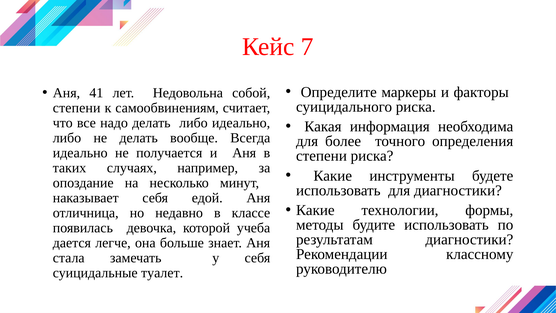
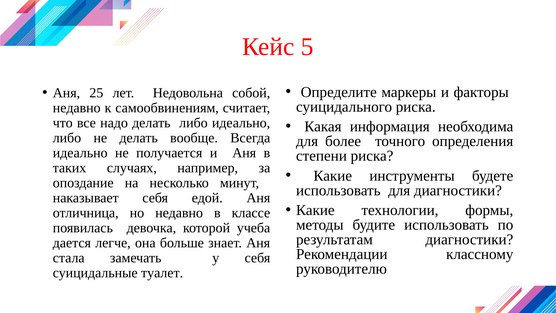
7: 7 -> 5 (307, 47)
41: 41 -> 25 (96, 93)
степени: степени -> недавно (77, 108)
